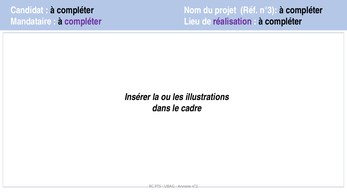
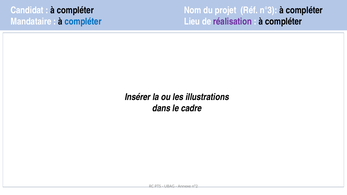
compléter colour: purple -> blue (83, 21)
